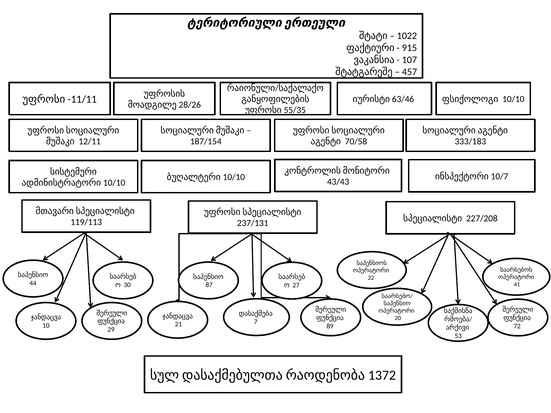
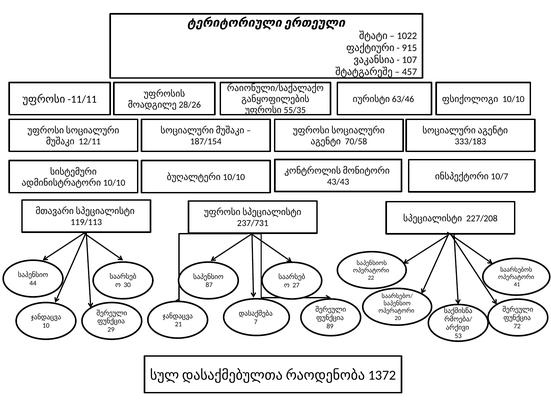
237/131: 237/131 -> 237/731 (253, 223)
